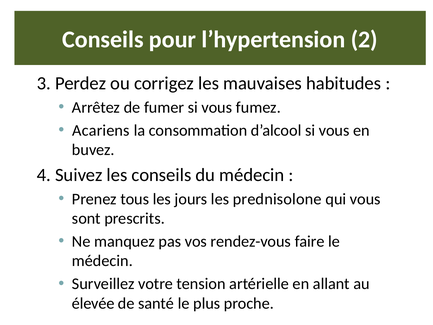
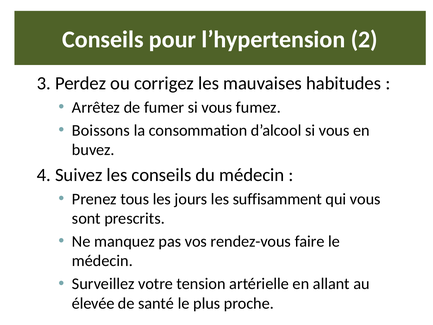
Acariens: Acariens -> Boissons (101, 130)
prednisolone: prednisolone -> suffisamment (277, 199)
